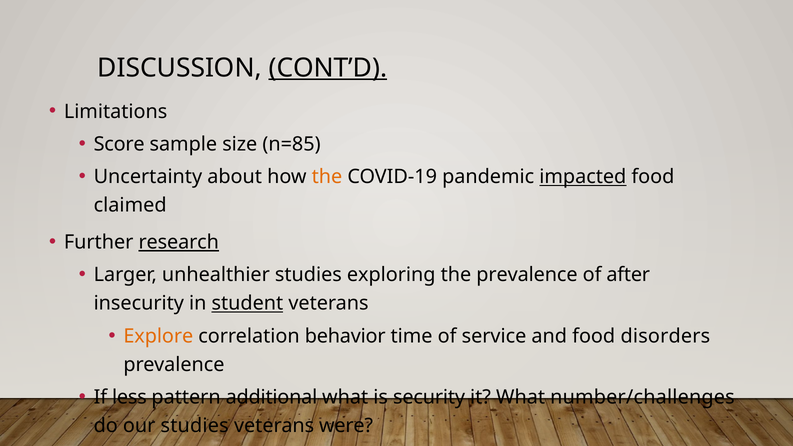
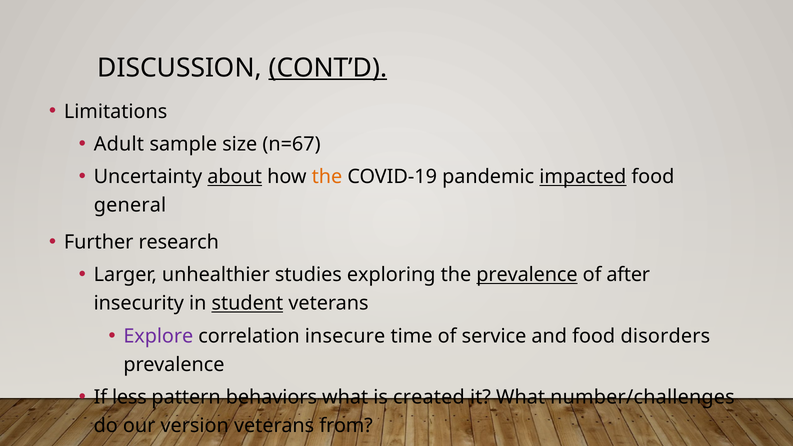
Score: Score -> Adult (119, 144)
n=85: n=85 -> n=67 (292, 144)
about underline: none -> present (235, 177)
claimed: claimed -> general (130, 205)
research underline: present -> none (179, 242)
prevalence underline: none -> present (527, 275)
Explore colour: orange -> purple (158, 336)
behavior: behavior -> insecure (345, 336)
additional: additional -> behaviors (271, 397)
security: security -> created (429, 397)
our studies: studies -> version (195, 426)
were: were -> from (346, 426)
